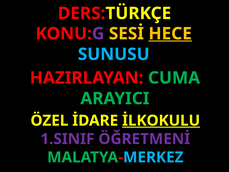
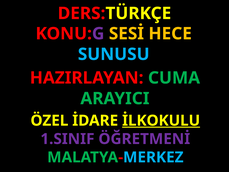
HECE underline: present -> none (170, 34)
